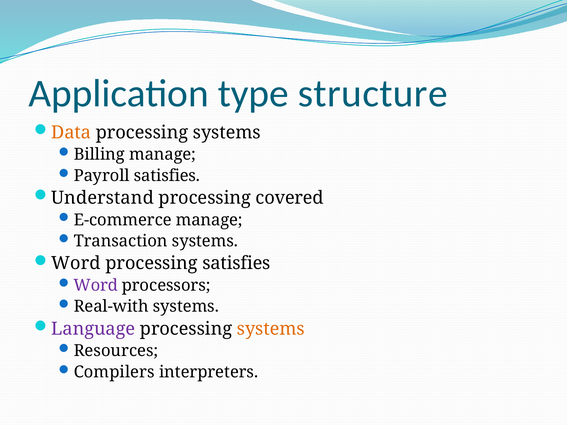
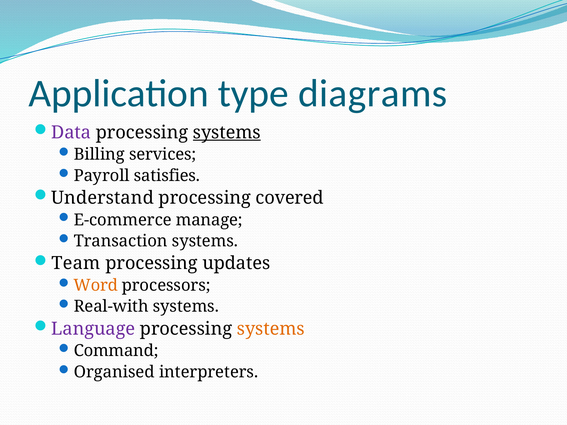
structure: structure -> diagrams (373, 94)
Data colour: orange -> purple (71, 133)
systems underline: none -> present (227, 133)
Billing manage: manage -> services (163, 155)
Word: Word -> Team (76, 264)
processing satisfies: satisfies -> updates (236, 264)
Word colour: purple -> orange (96, 286)
Resources: Resources -> Command (116, 351)
Compilers: Compilers -> Organised (114, 372)
